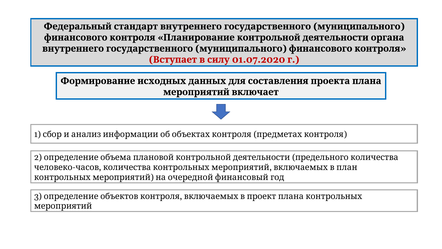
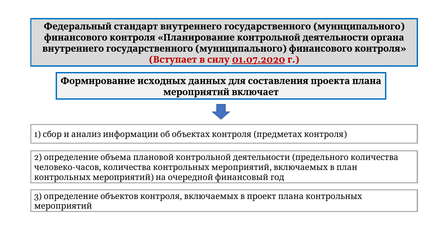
01.07.2020 underline: none -> present (259, 60)
